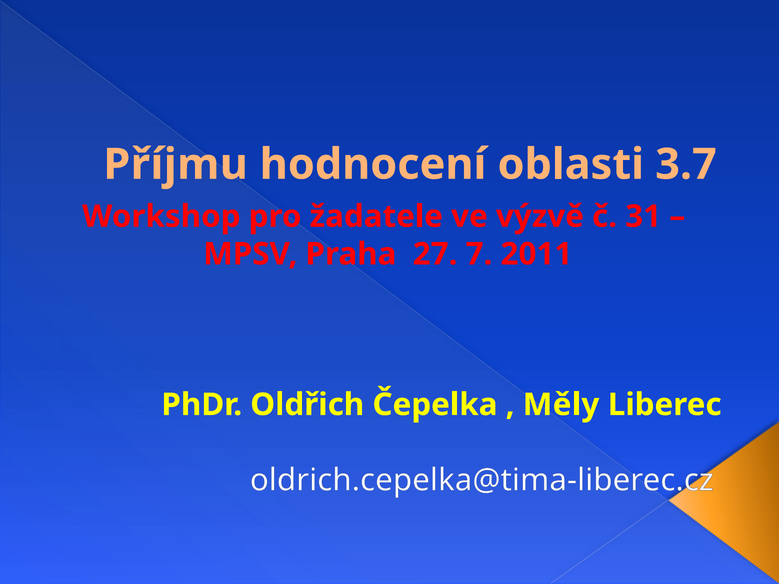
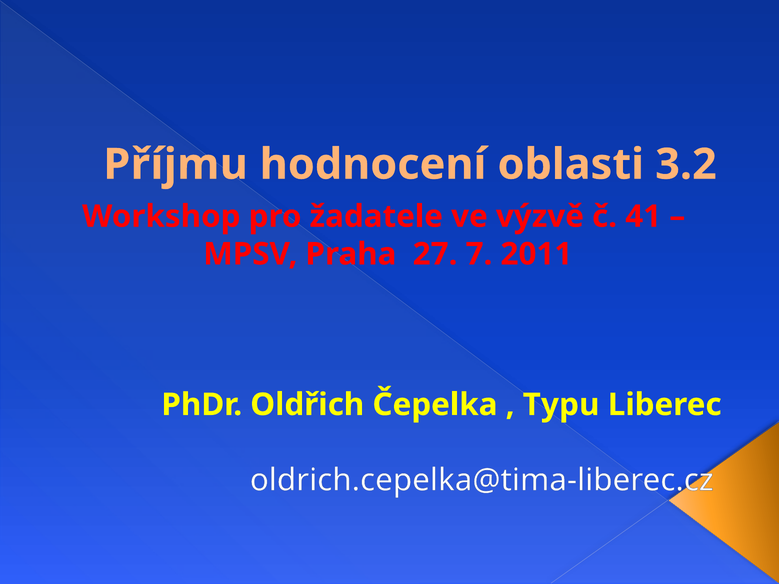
3.7: 3.7 -> 3.2 (686, 165)
31: 31 -> 41 (643, 217)
Měly: Měly -> Typu (561, 405)
